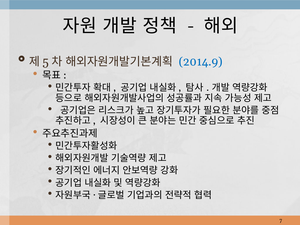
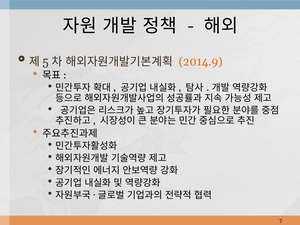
2014.9 colour: blue -> orange (201, 62)
